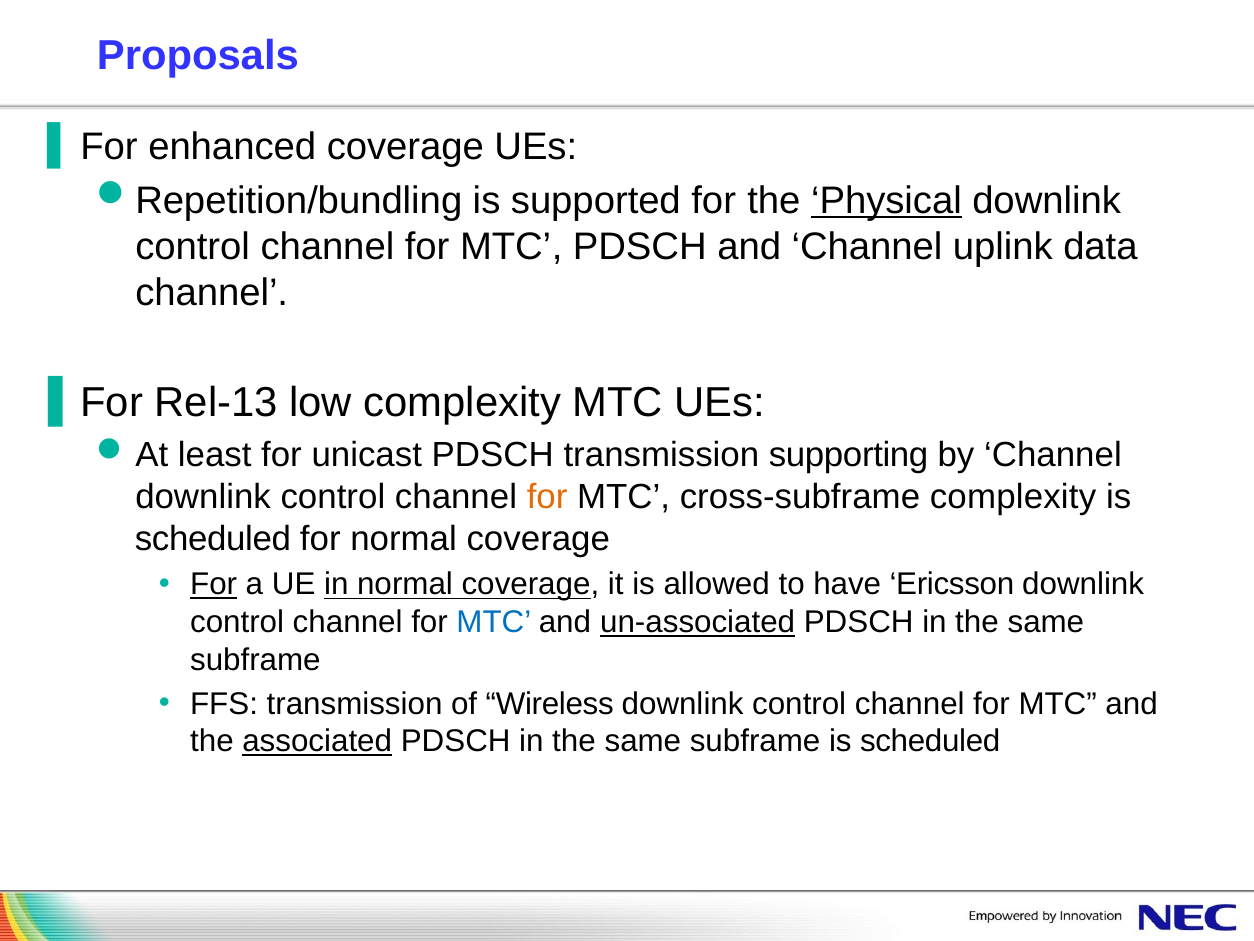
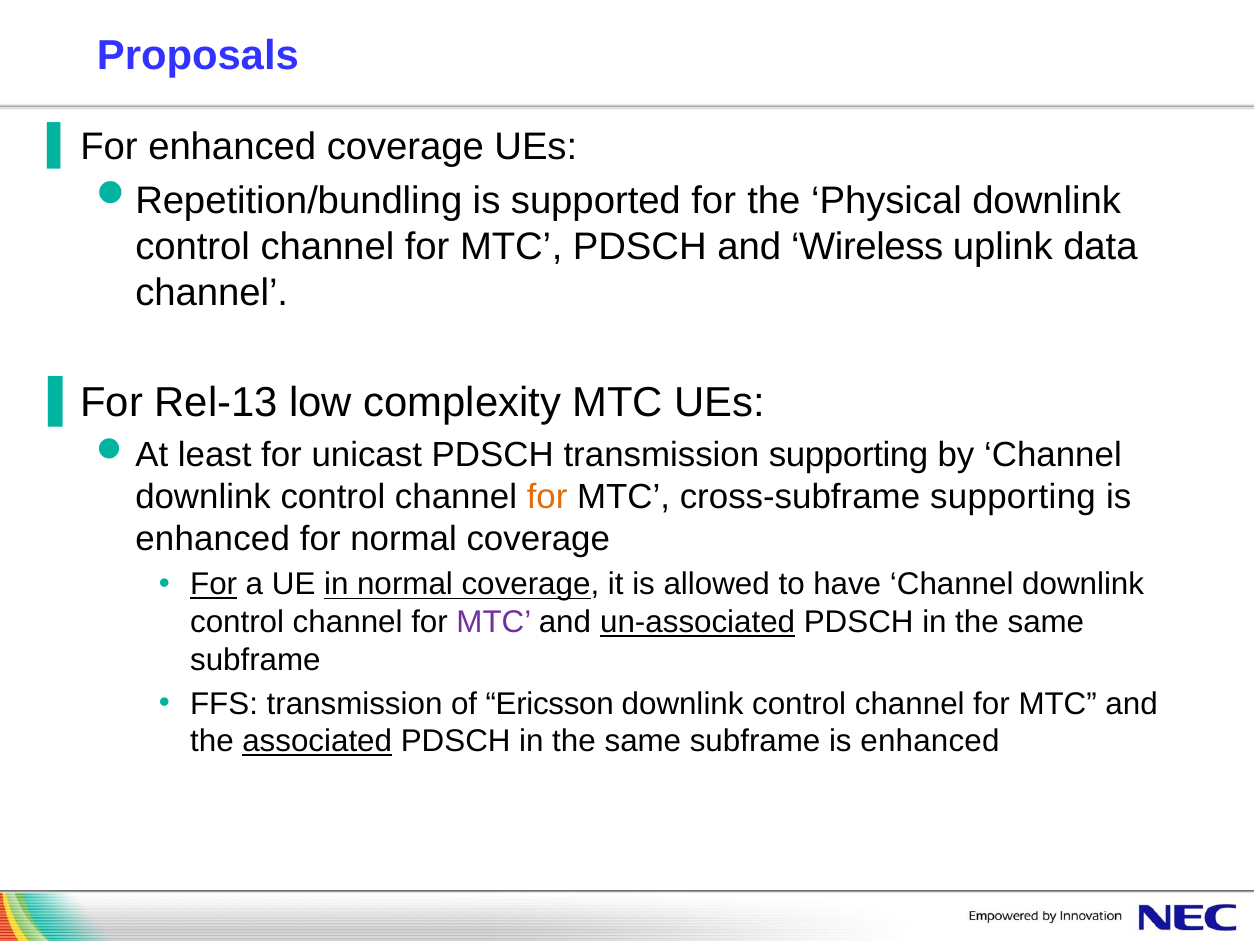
Physical underline: present -> none (886, 200)
and Channel: Channel -> Wireless (867, 246)
cross-subframe complexity: complexity -> supporting (1013, 497)
scheduled: scheduled -> enhanced (213, 539)
have Ericsson: Ericsson -> Channel (952, 584)
MTC colour: blue -> purple (494, 622)
Wireless: Wireless -> Ericsson (550, 703)
subframe is scheduled: scheduled -> enhanced (930, 741)
